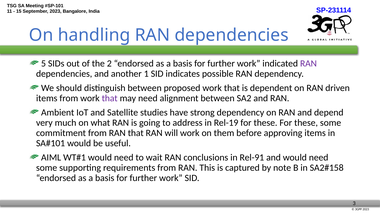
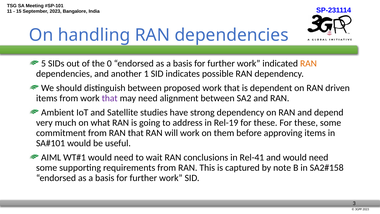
2: 2 -> 0 (109, 63)
RAN colour: purple -> orange (308, 63)
Rel-91: Rel-91 -> Rel-41 (252, 157)
